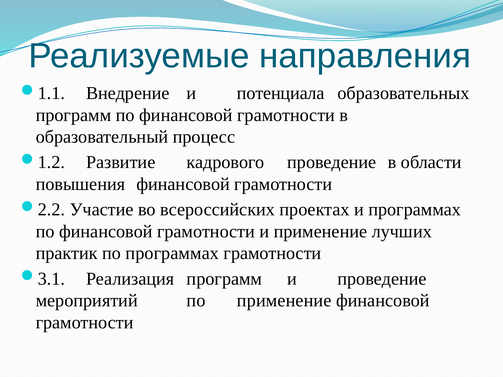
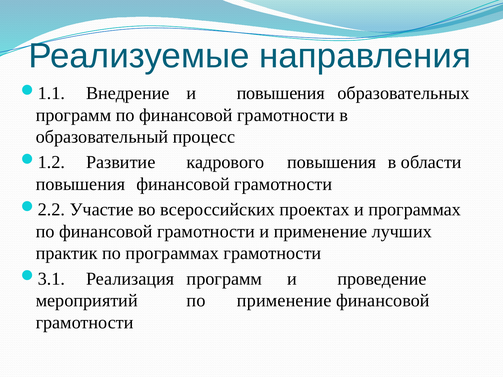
и потенциала: потенциала -> повышения (281, 93)
кадрового проведение: проведение -> повышения (332, 162)
